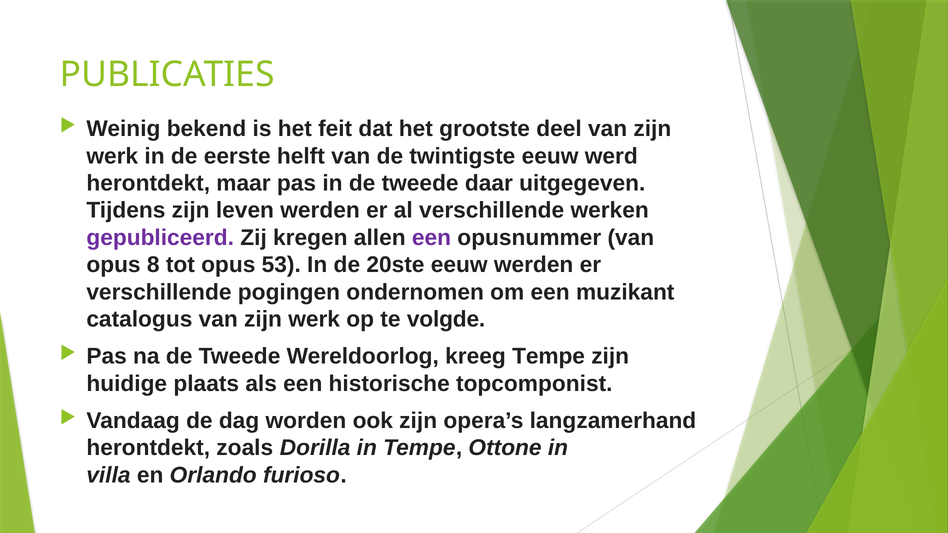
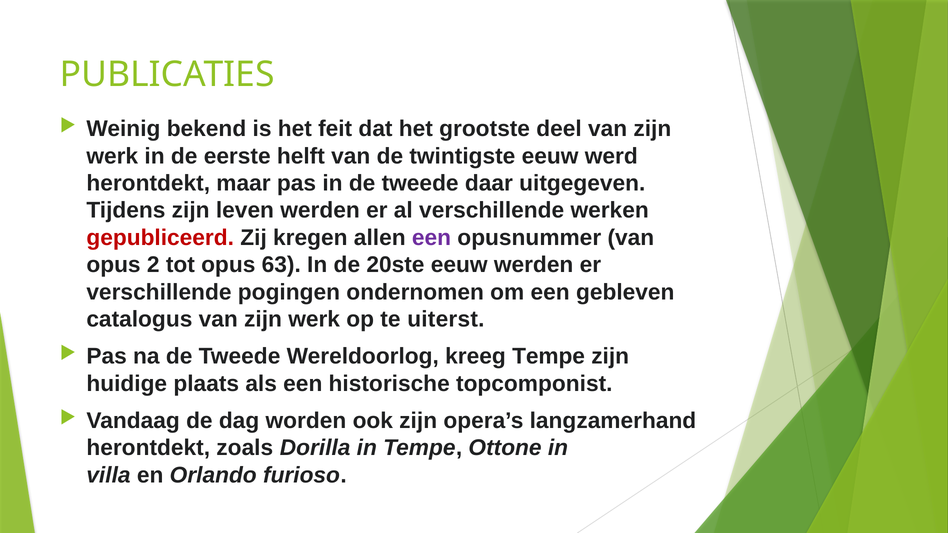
gepubliceerd colour: purple -> red (160, 238)
8: 8 -> 2 (153, 265)
53: 53 -> 63 (281, 265)
muzikant: muzikant -> gebleven (625, 292)
volgde: volgde -> uiterst (446, 320)
